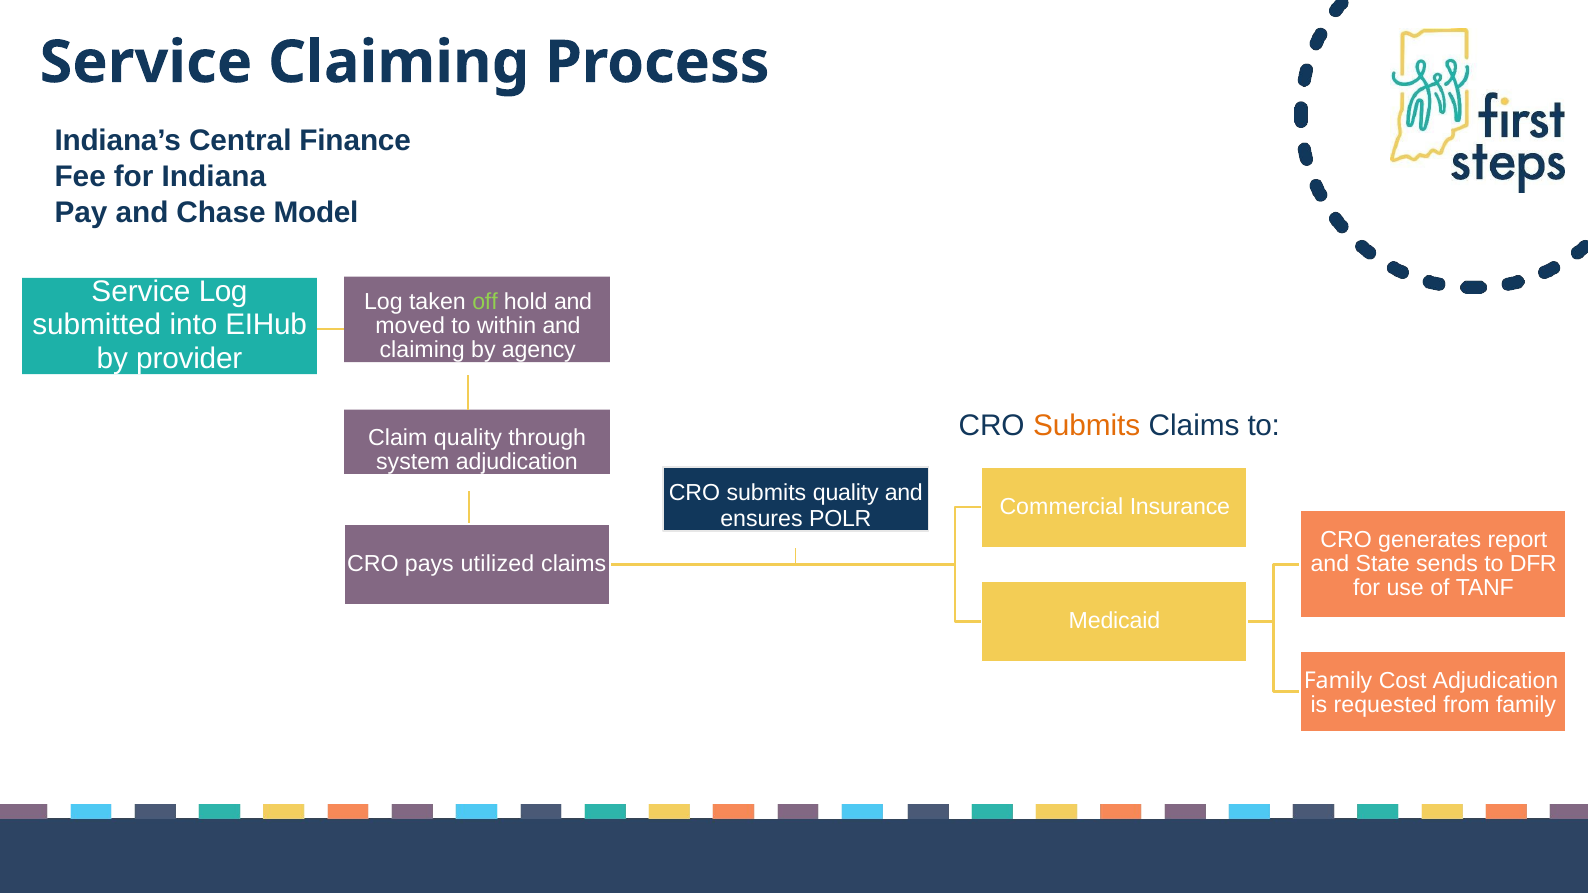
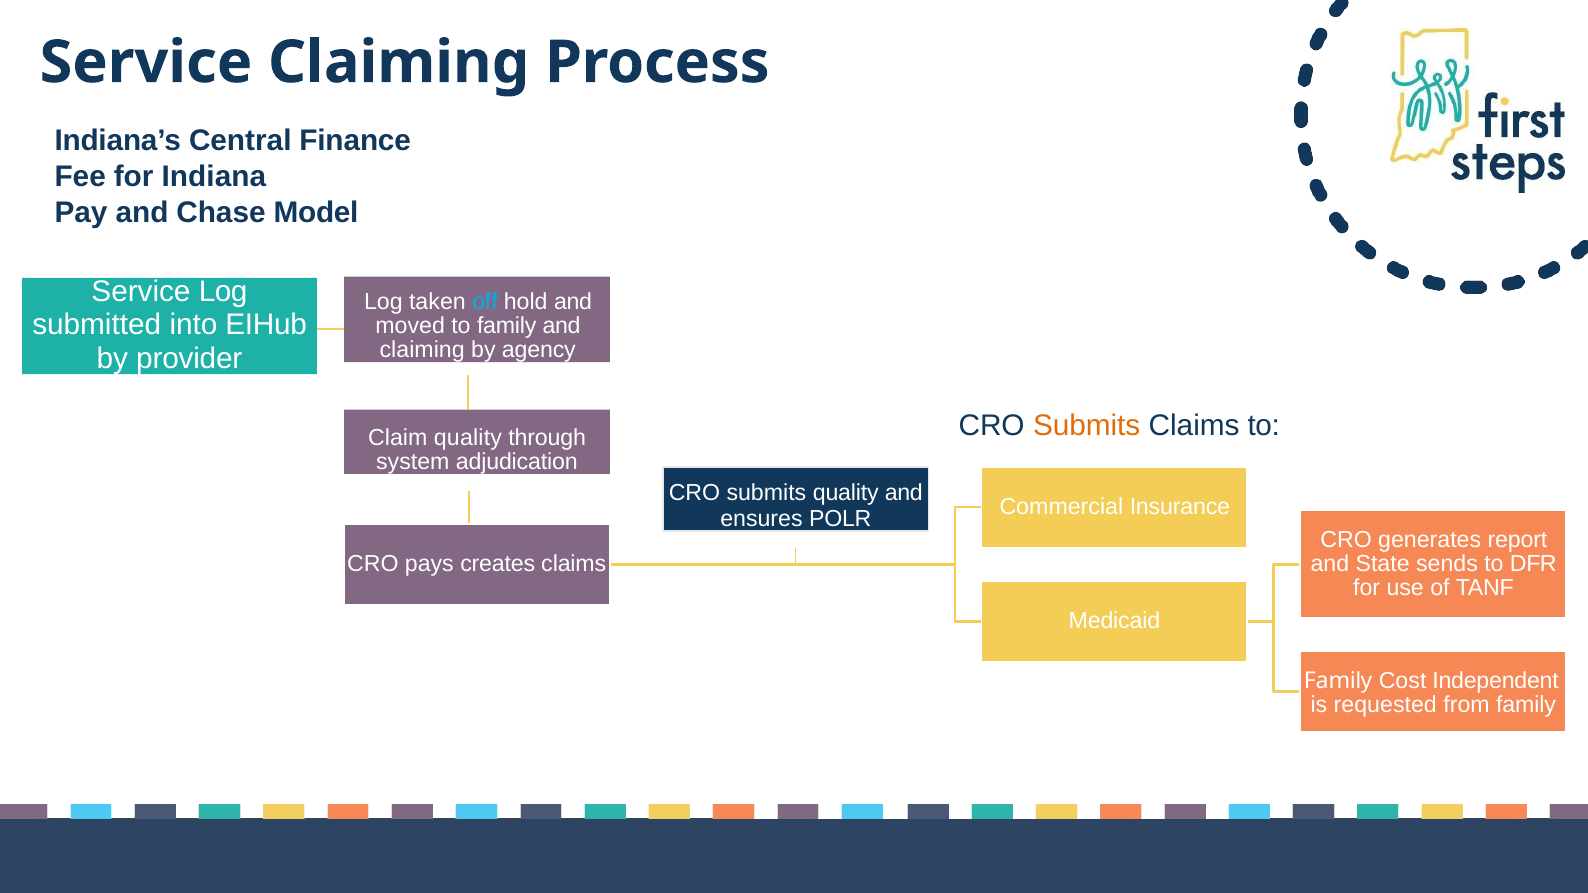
off colour: light green -> light blue (485, 302)
to within: within -> family (507, 326)
utilized: utilized -> creates (498, 564)
Cost Adjudication: Adjudication -> Independent (1496, 681)
